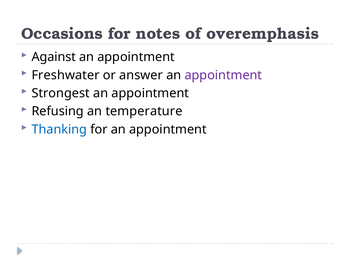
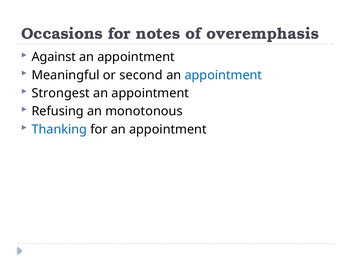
Freshwater: Freshwater -> Meaningful (66, 75)
answer: answer -> second (141, 75)
appointment colour: purple -> blue (223, 75)
temperature: temperature -> monotonous (144, 111)
